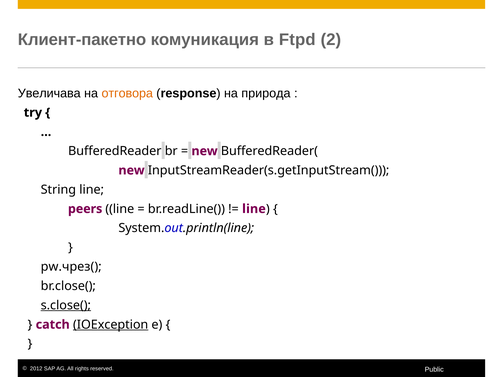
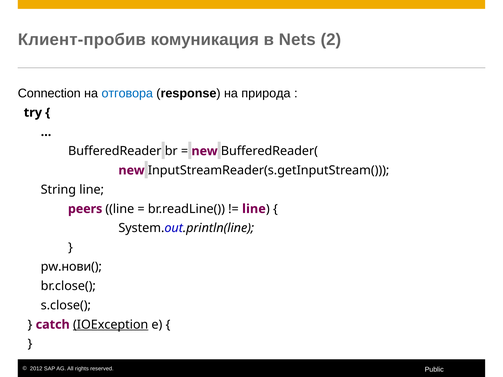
Клиент-пакетно: Клиент-пакетно -> Клиент-пробив (82, 40)
Ftpd: Ftpd -> Nets (297, 40)
Увеличава: Увеличава -> Connection (49, 93)
отговора colour: orange -> blue (127, 93)
pw.чрез(: pw.чрез( -> pw.нови( (71, 267)
s.close( underline: present -> none (66, 305)
